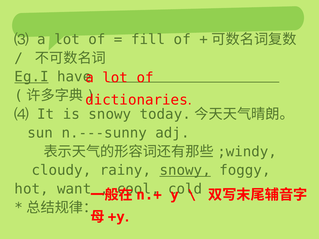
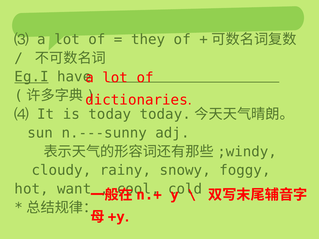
fill: fill -> they (148, 39)
is snowy: snowy -> today (110, 114)
snowy underline: present -> none (185, 170)
